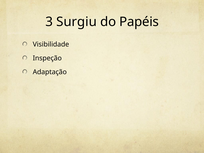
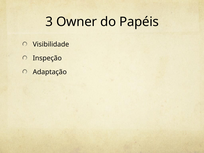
Surgiu: Surgiu -> Owner (77, 22)
